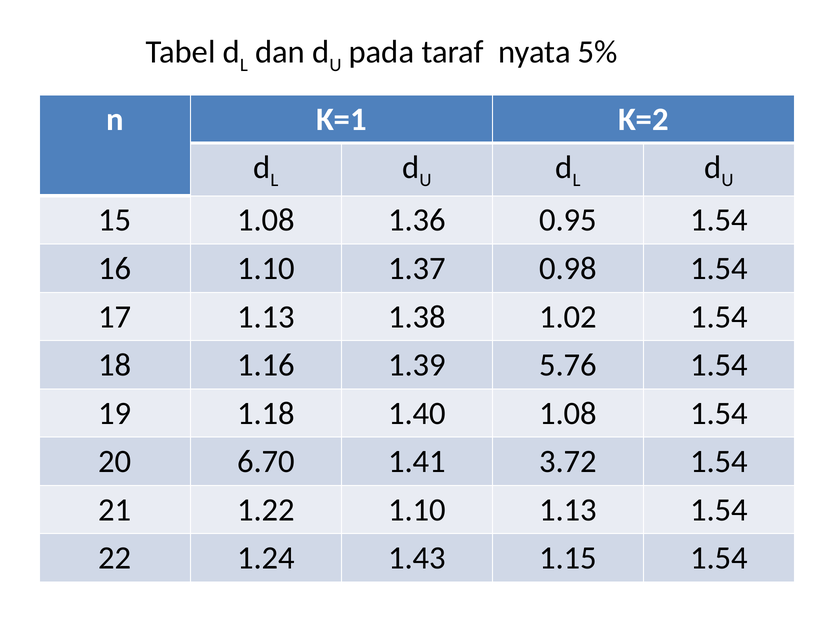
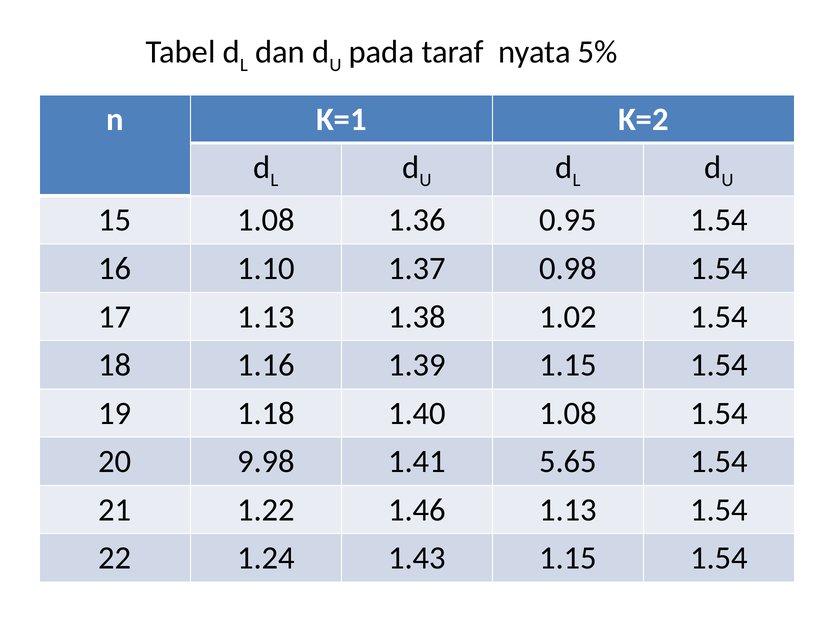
1.39 5.76: 5.76 -> 1.15 (568, 365)
6.70: 6.70 -> 9.98 (266, 462)
3.72: 3.72 -> 5.65 (568, 462)
1.22 1.10: 1.10 -> 1.46 (417, 510)
